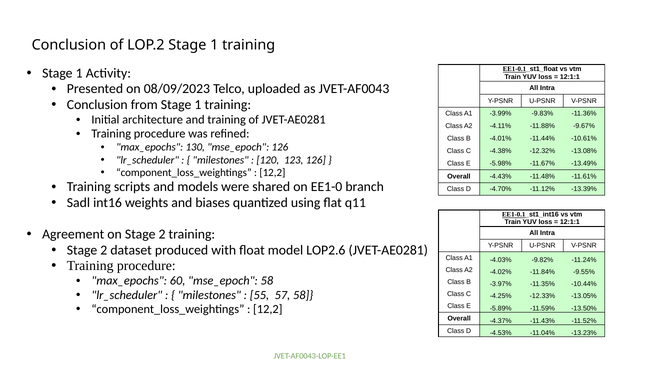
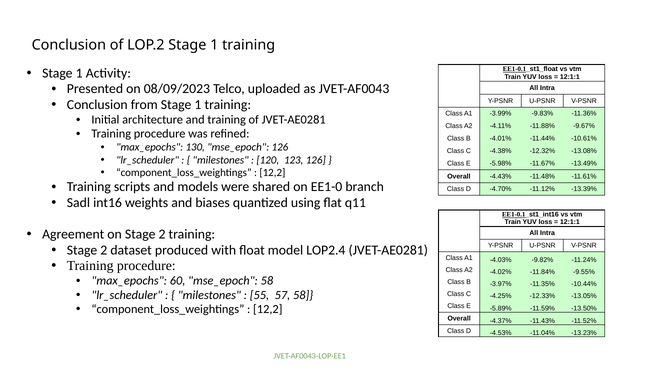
LOP2.6: LOP2.6 -> LOP2.4 (326, 250)
